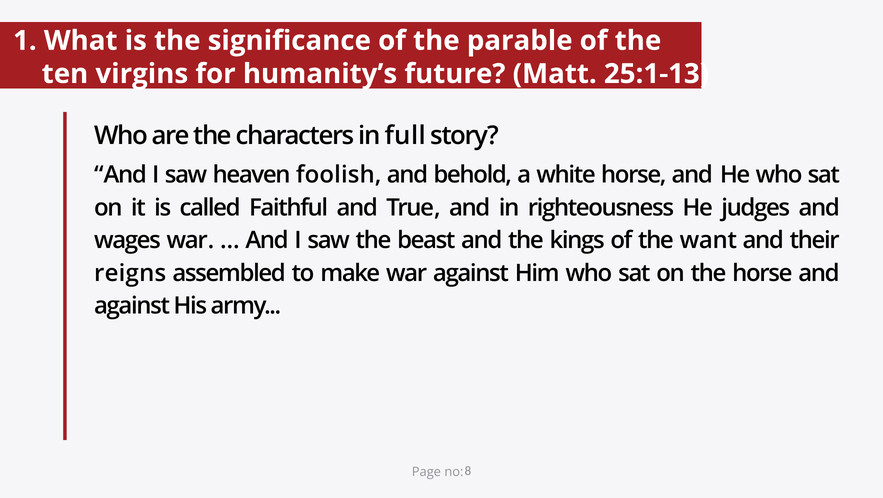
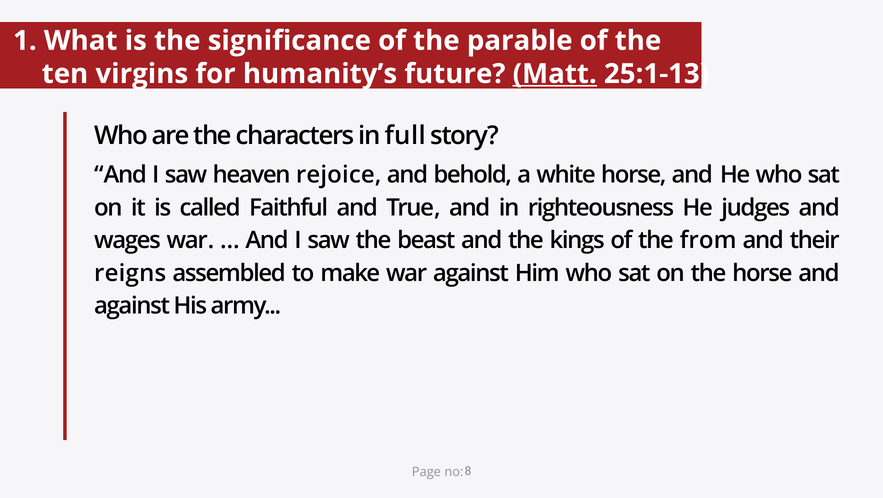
Matt underline: none -> present (555, 74)
foolish: foolish -> rejoice (339, 175)
want: want -> from (708, 240)
